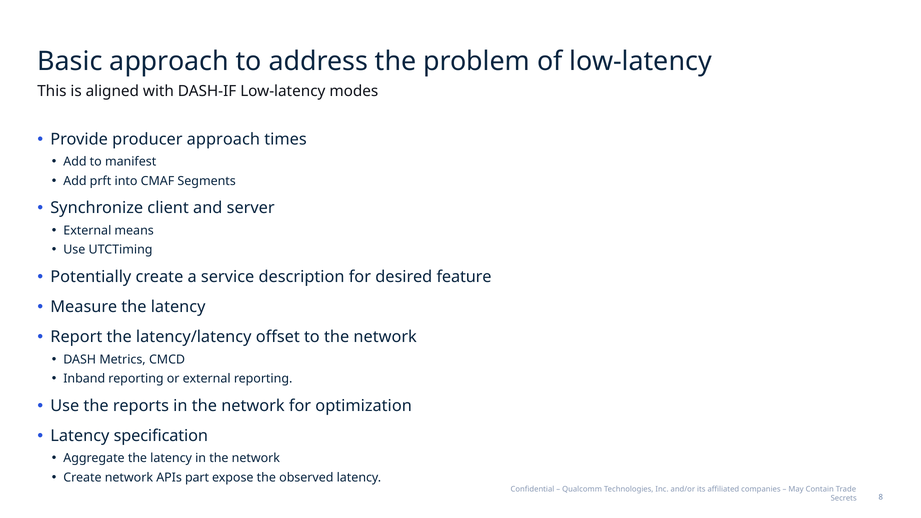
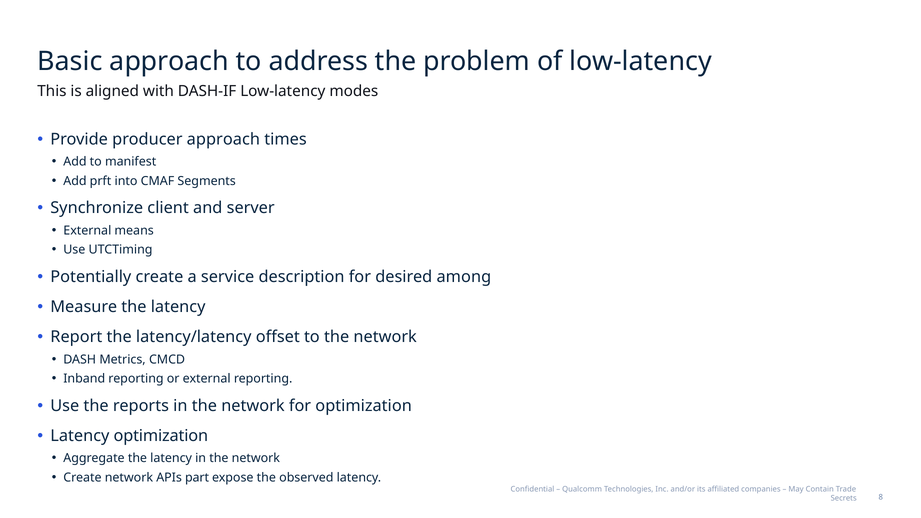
feature: feature -> among (464, 277)
Latency specification: specification -> optimization (161, 436)
